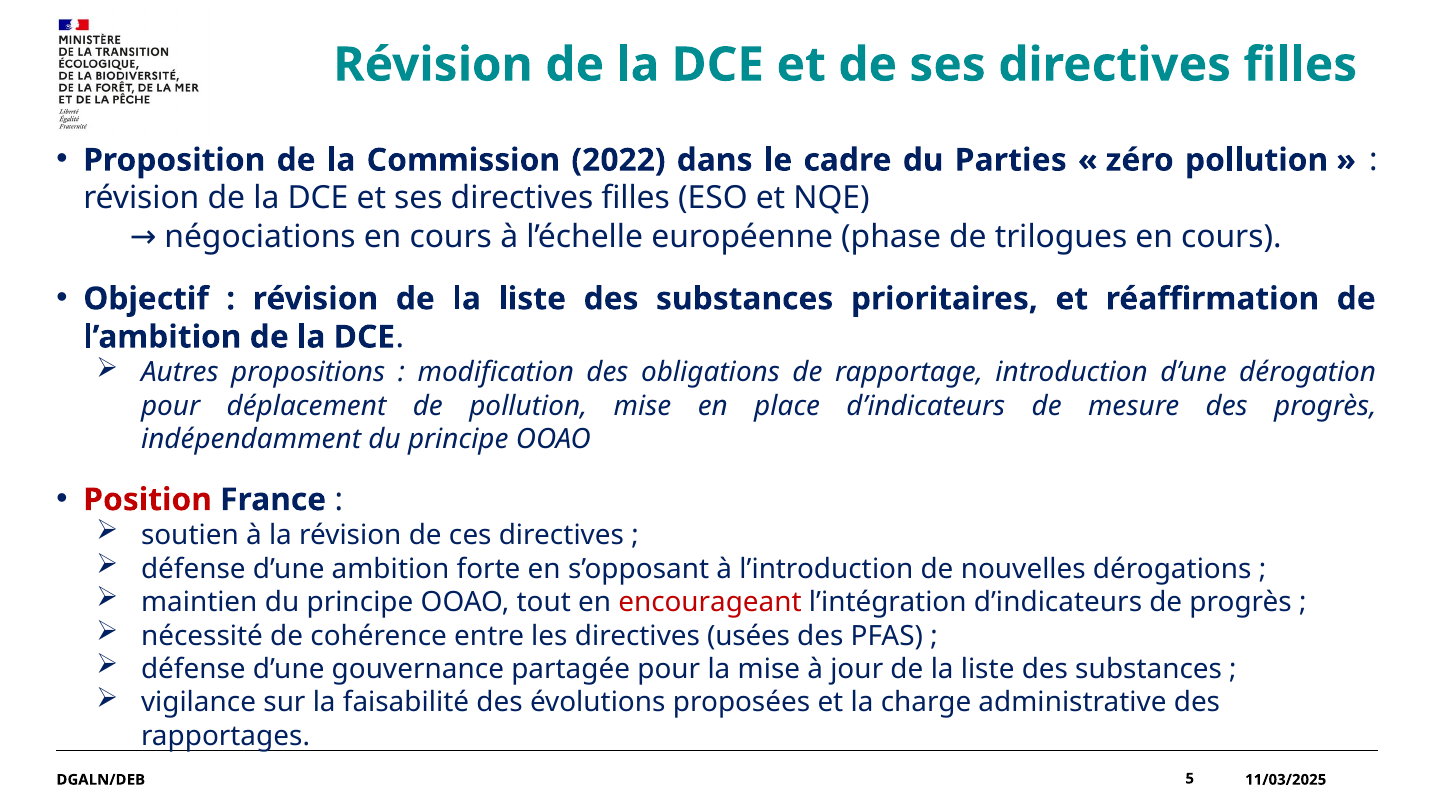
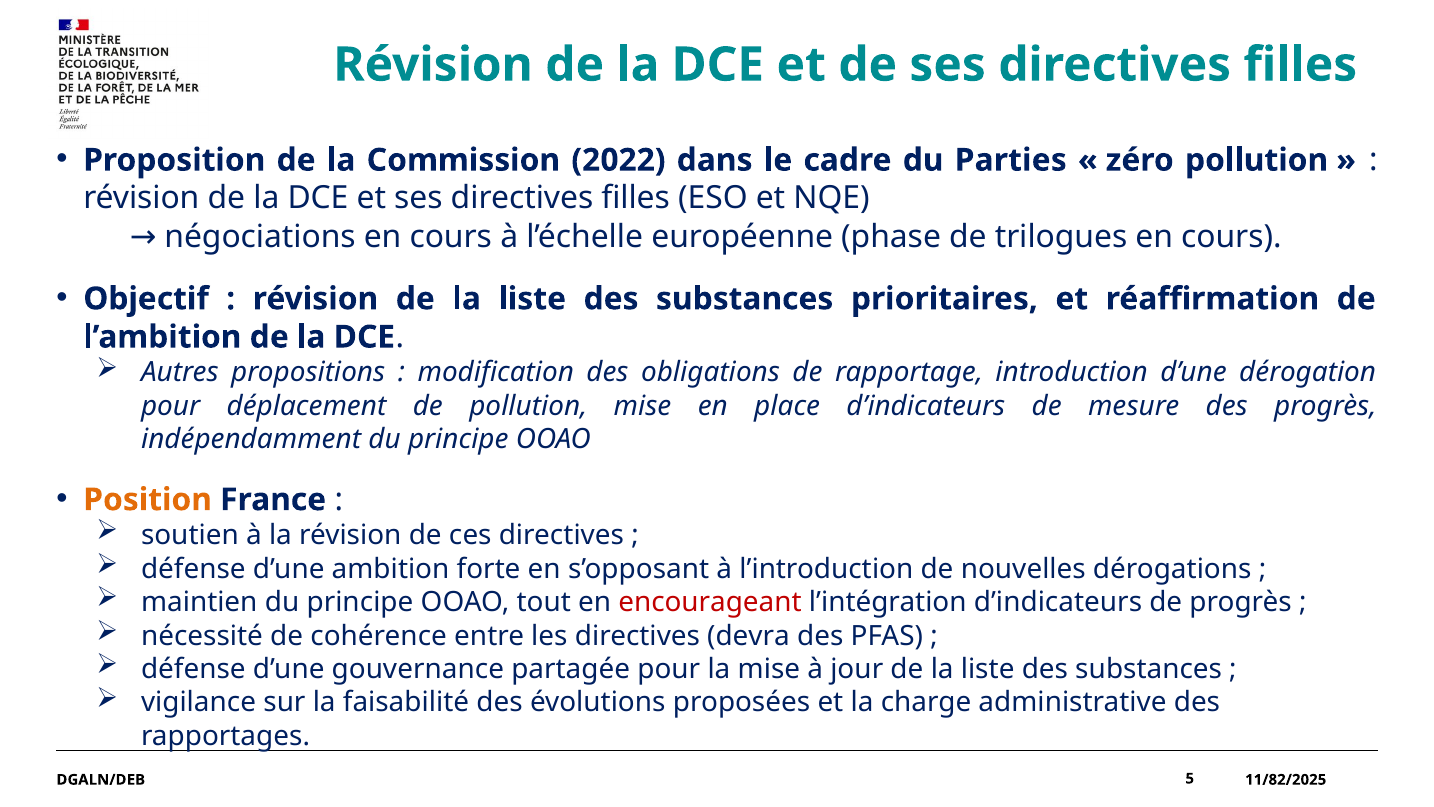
Position colour: red -> orange (148, 500)
usées: usées -> devra (748, 636)
11/03/2025: 11/03/2025 -> 11/82/2025 (1286, 779)
